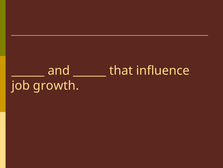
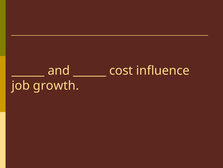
that: that -> cost (121, 70)
